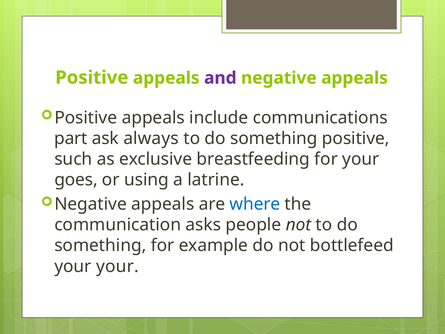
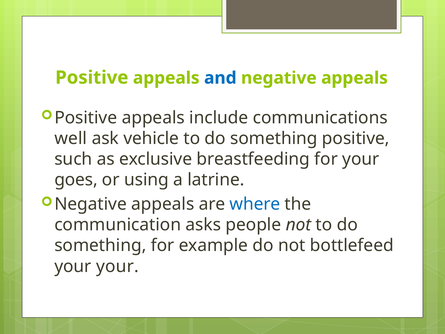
and colour: purple -> blue (220, 78)
part: part -> well (71, 138)
always: always -> vehicle (151, 138)
